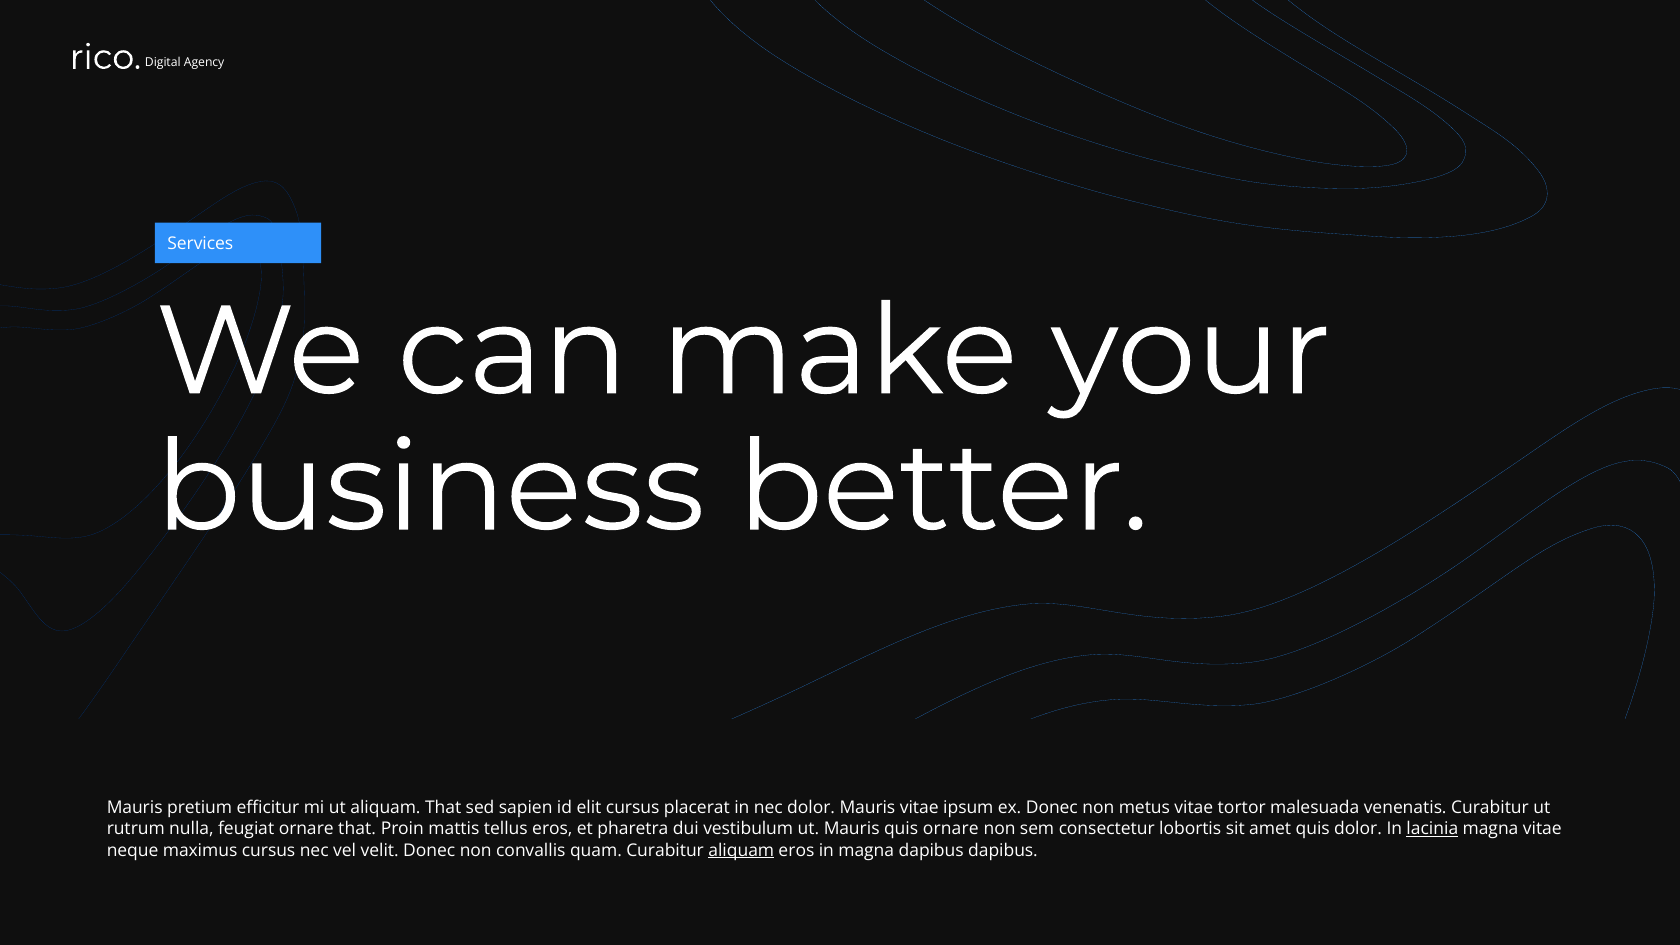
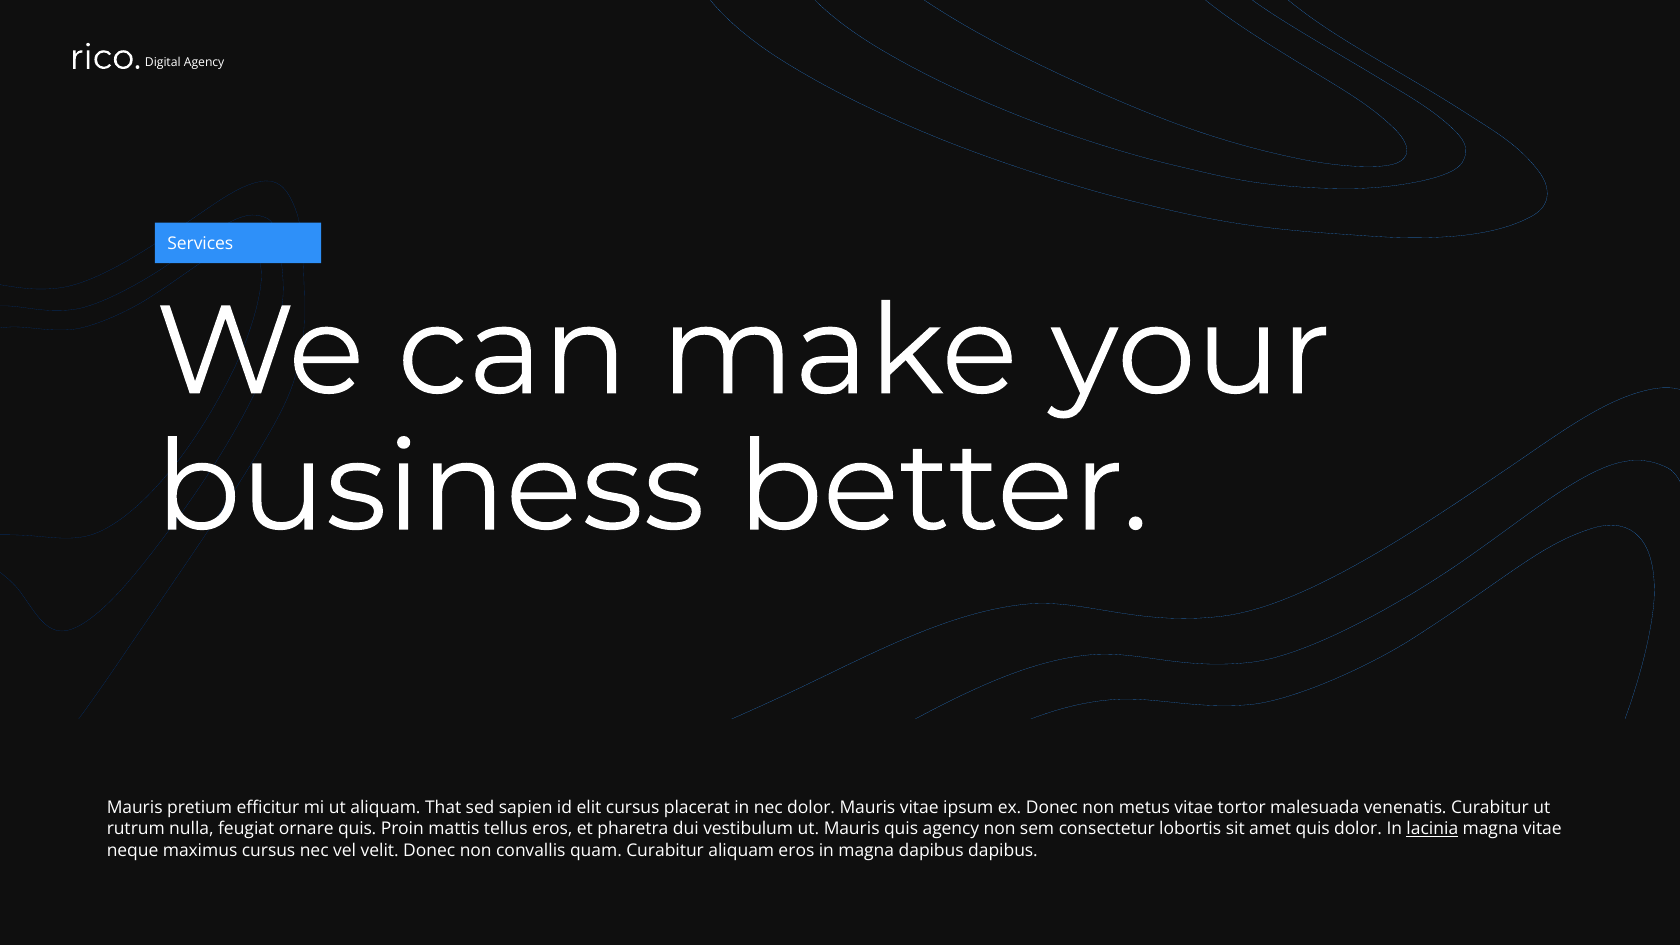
ornare that: that -> quis (357, 829)
quis ornare: ornare -> agency (951, 829)
aliquam underline: present -> none (741, 850)
